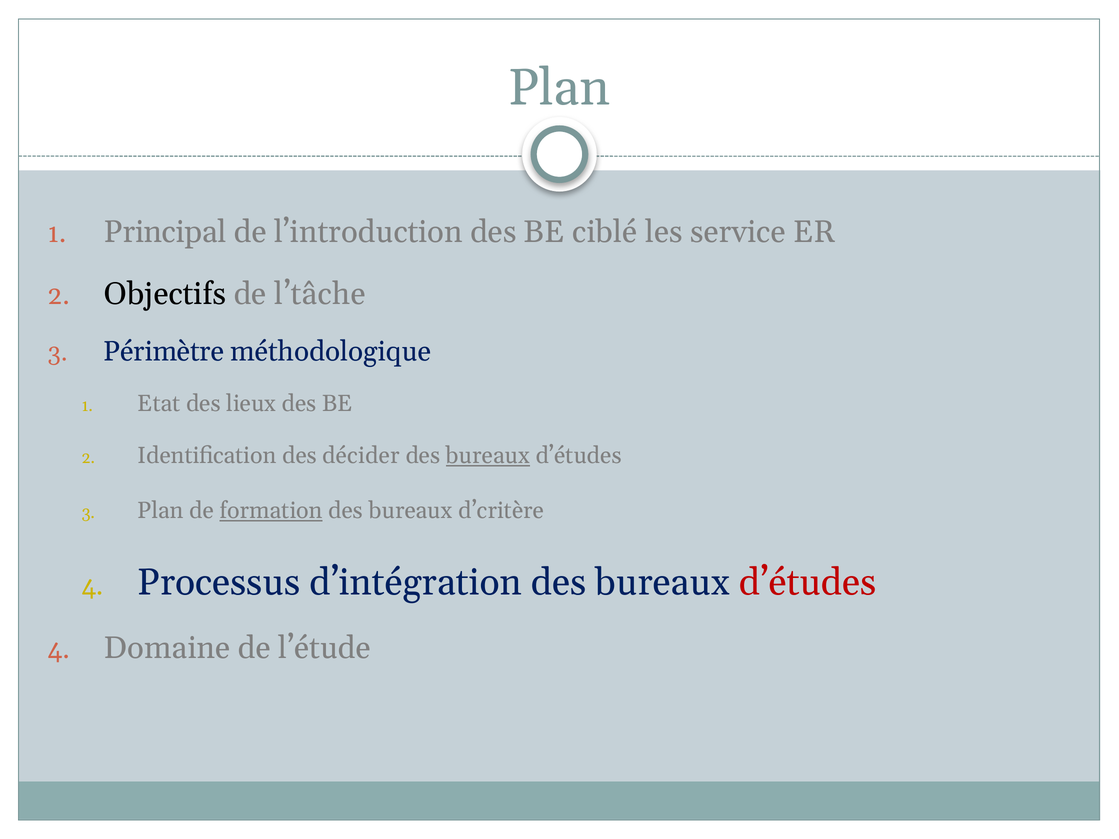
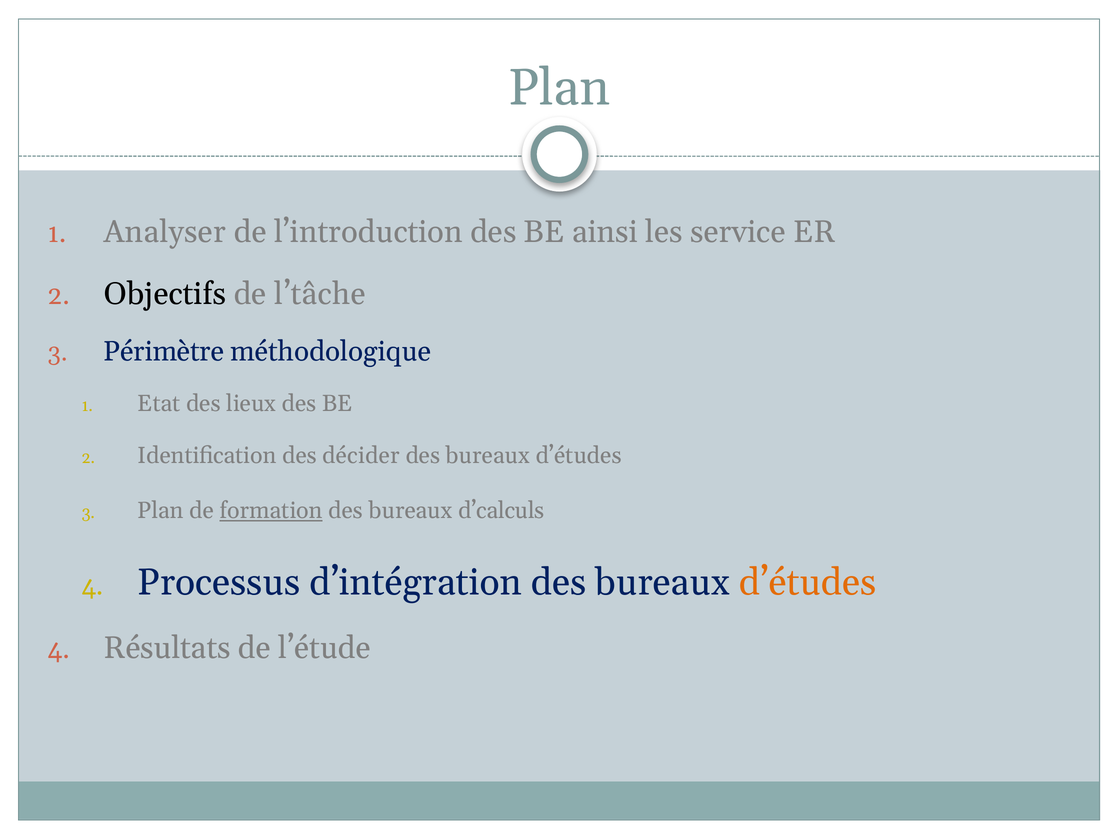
Principal: Principal -> Analyser (165, 232)
ciblé: ciblé -> ainsi (605, 232)
bureaux underline: present -> none (488, 456)
d’critère: d’critère -> d’calculs (501, 511)
d’études colour: red -> orange (808, 583)
Domaine: Domaine -> Résultats (167, 648)
